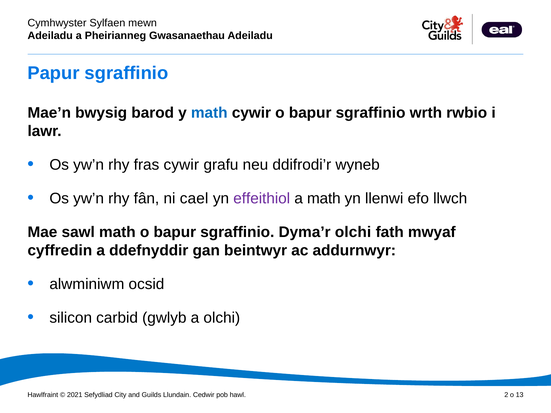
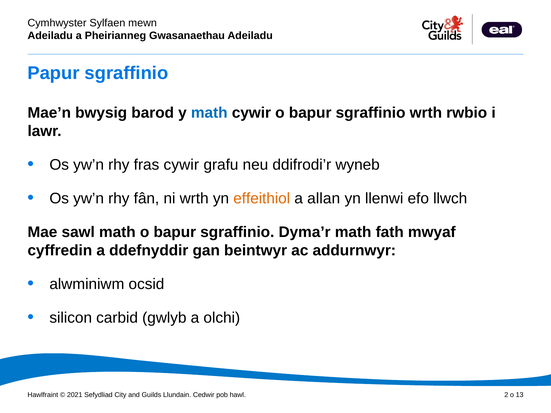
ni cael: cael -> wrth (194, 198)
effeithiol colour: purple -> orange (262, 198)
a math: math -> allan (324, 198)
Dyma’r olchi: olchi -> math (353, 232)
